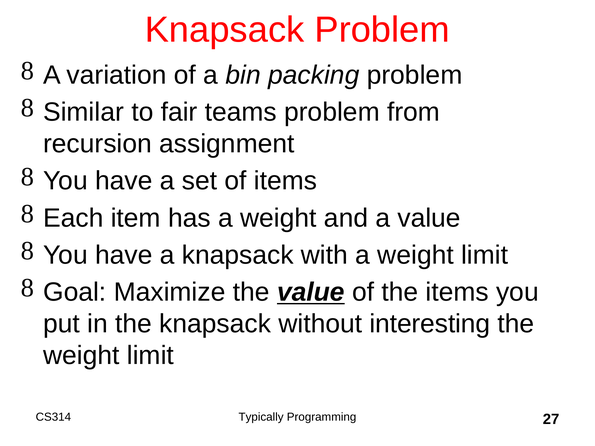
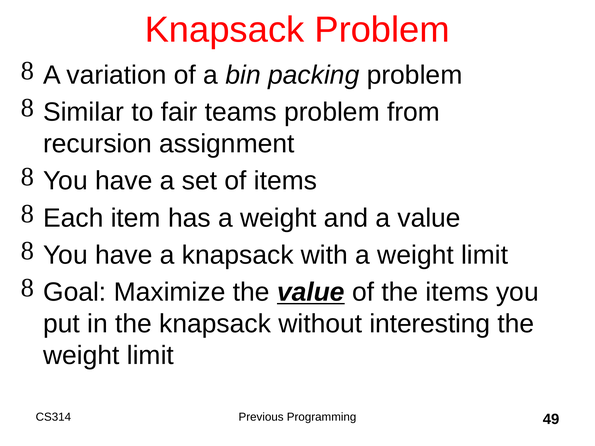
Typically: Typically -> Previous (261, 417)
27: 27 -> 49 (551, 420)
